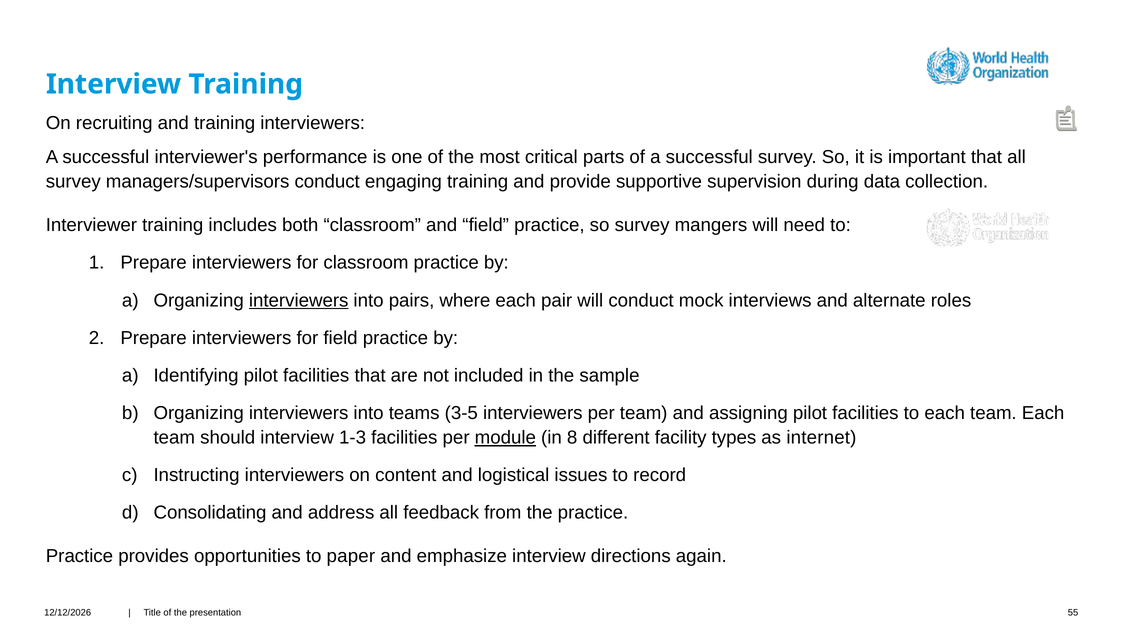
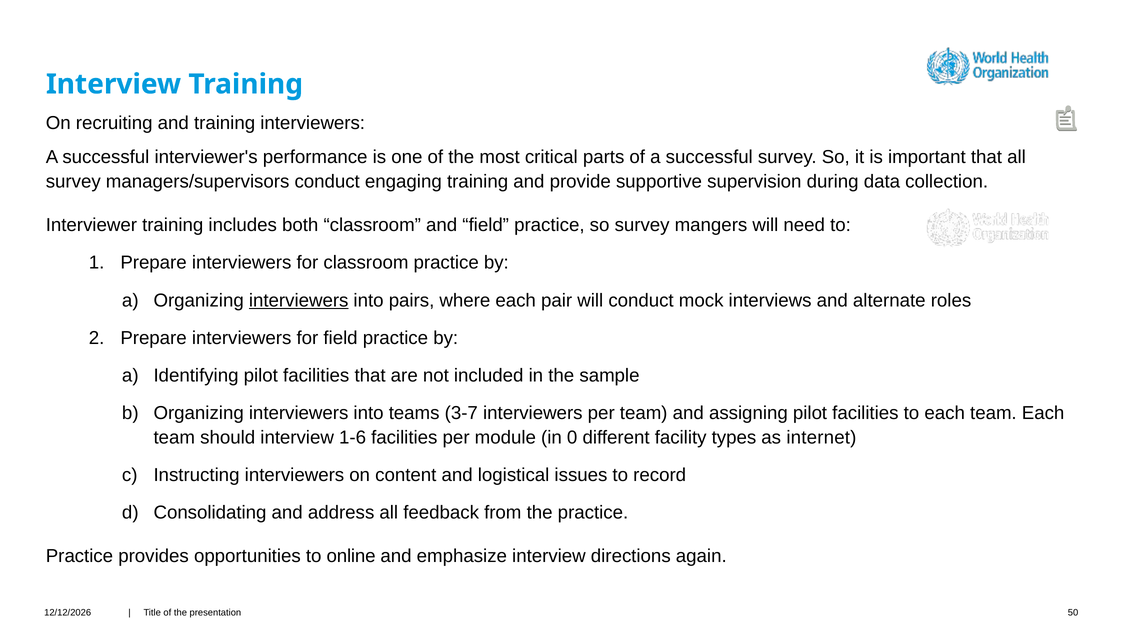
3-5: 3-5 -> 3-7 (461, 413)
1-3: 1-3 -> 1-6 (353, 437)
module underline: present -> none (505, 437)
8: 8 -> 0 (572, 437)
paper: paper -> online (351, 556)
55: 55 -> 50 (1073, 612)
